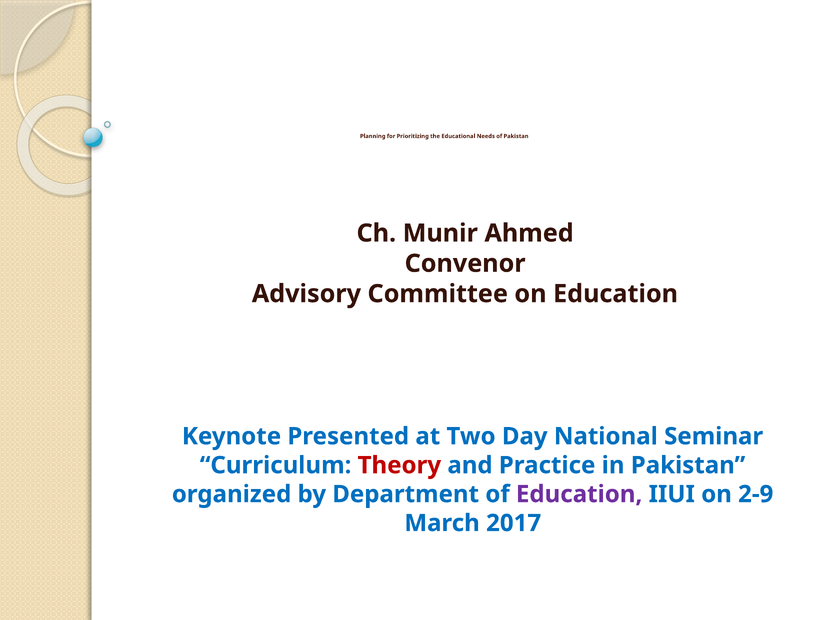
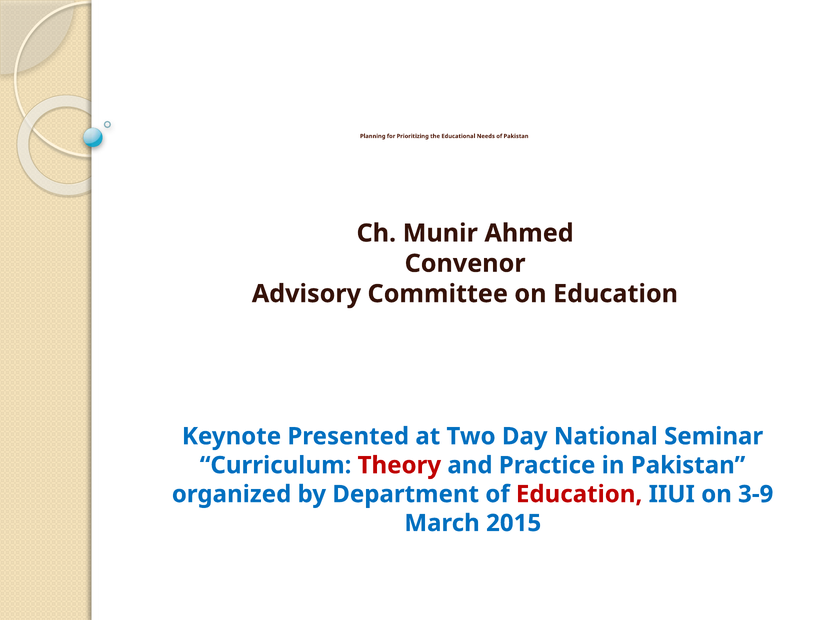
Education colour: purple -> red (579, 494)
2-9: 2-9 -> 3-9 (756, 494)
2017: 2017 -> 2015 (514, 523)
